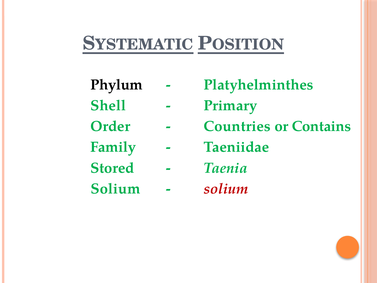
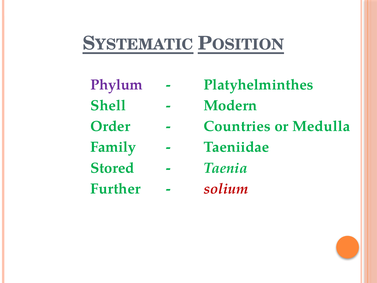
Phylum colour: black -> purple (117, 85)
Primary: Primary -> Modern (230, 106)
Contains: Contains -> Medulla (321, 126)
Solium: Solium -> Further (116, 189)
